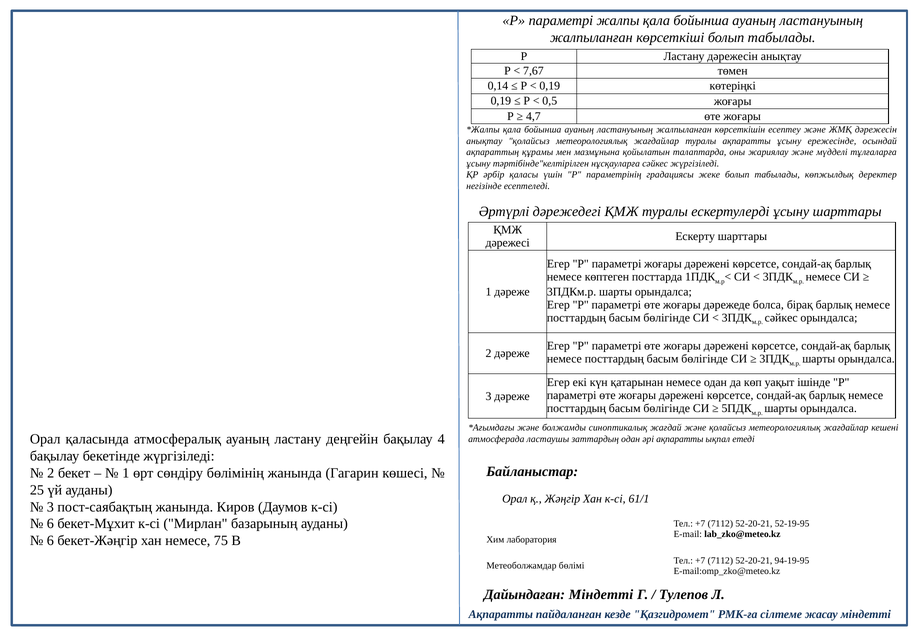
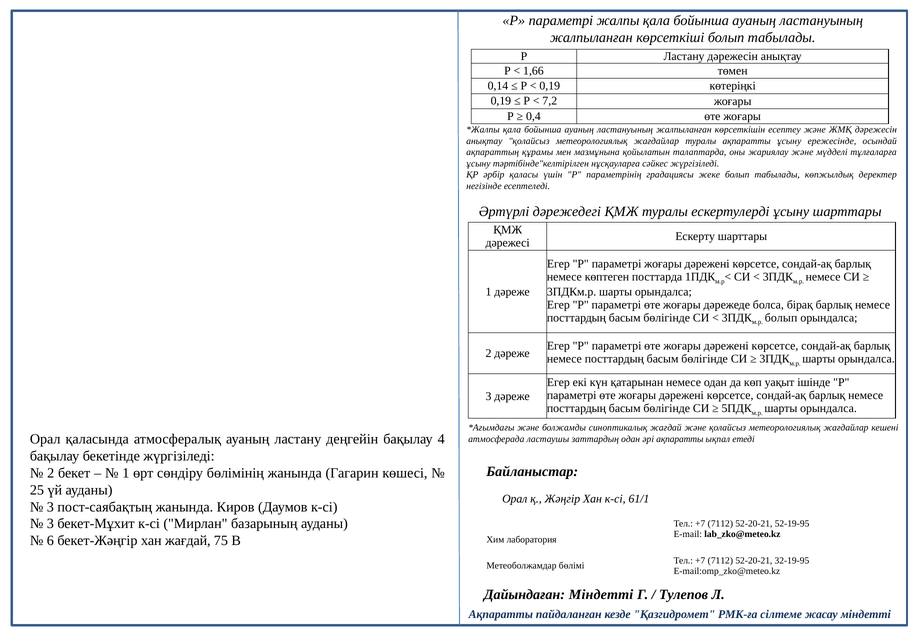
7,67: 7,67 -> 1,66 (533, 71)
0,5: 0,5 -> 7,2 (550, 101)
4,7: 4,7 -> 0,4 (533, 116)
сәйкес: сәйкес -> болып (781, 318)
6: 6 -> 3 (50, 524)
хан немесе: немесе -> жағдай (188, 541)
94-19-95: 94-19-95 -> 32-19-95 (792, 561)
